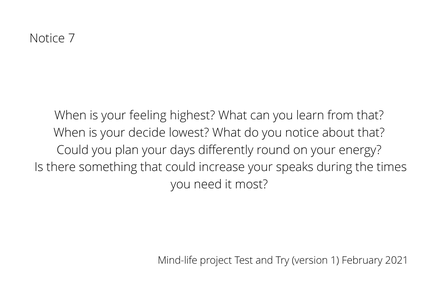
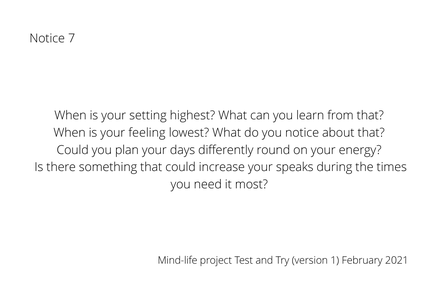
feeling: feeling -> setting (148, 115)
decide: decide -> feeling (147, 133)
